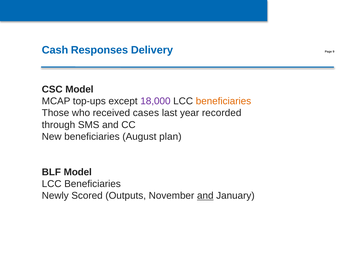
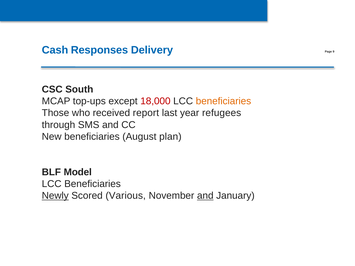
CSC Model: Model -> South (79, 89)
18,000 colour: purple -> red (155, 101)
cases: cases -> report (146, 113)
recorded: recorded -> refugees (222, 113)
Newly underline: none -> present (55, 196)
Outputs: Outputs -> Various (126, 196)
